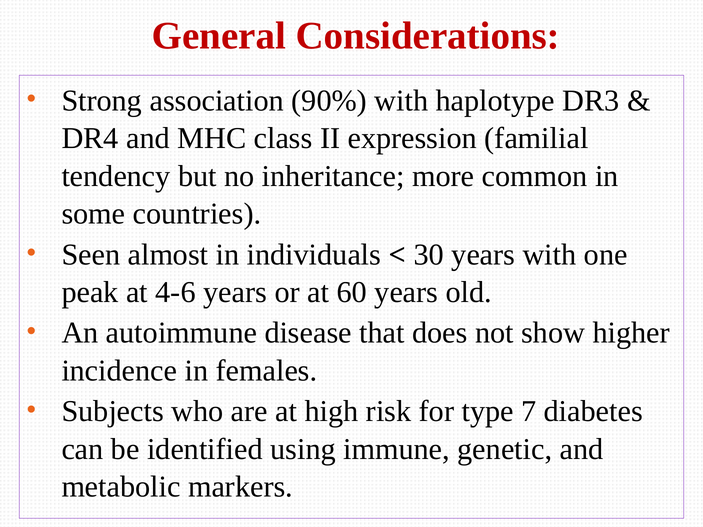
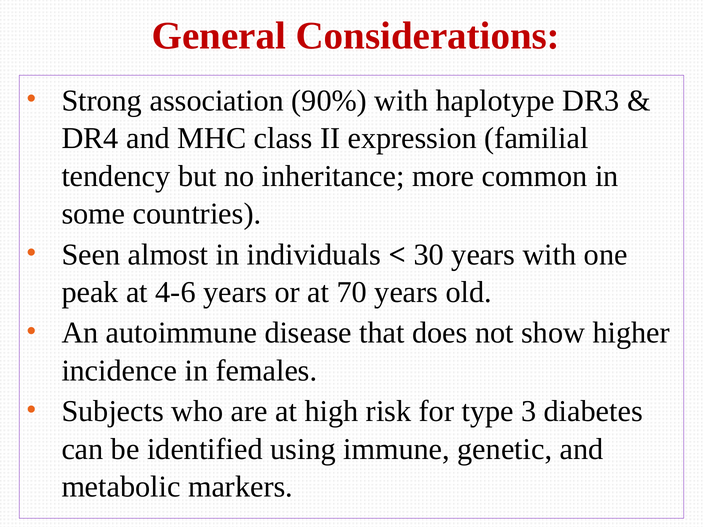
60: 60 -> 70 (352, 292)
7: 7 -> 3 (529, 412)
